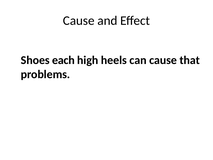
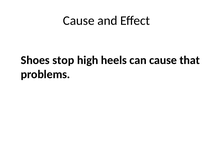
each: each -> stop (63, 60)
